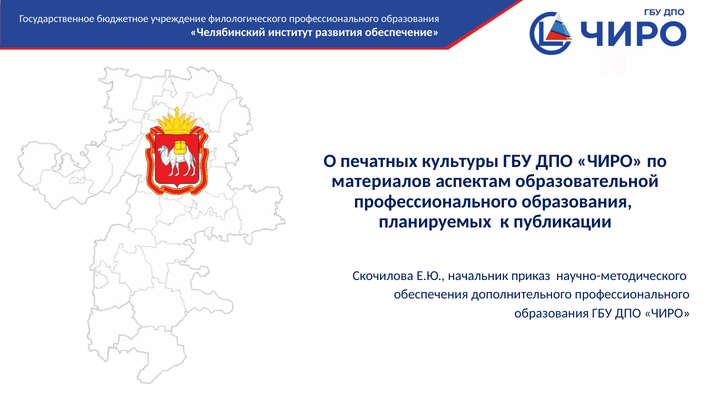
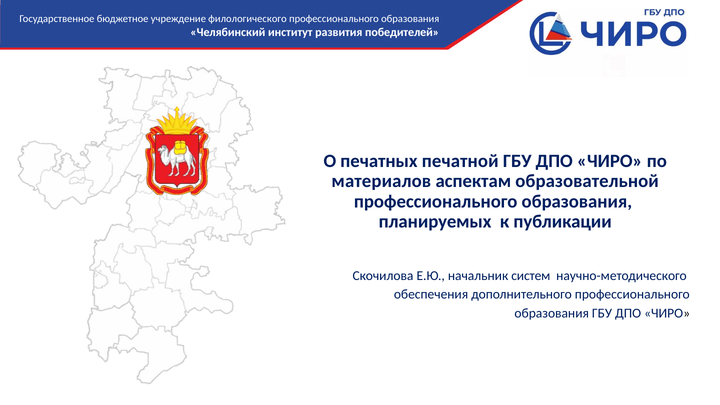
обеспечение: обеспечение -> победителей (402, 33)
культуры: культуры -> печатной (460, 161)
приказ: приказ -> систем (531, 276)
